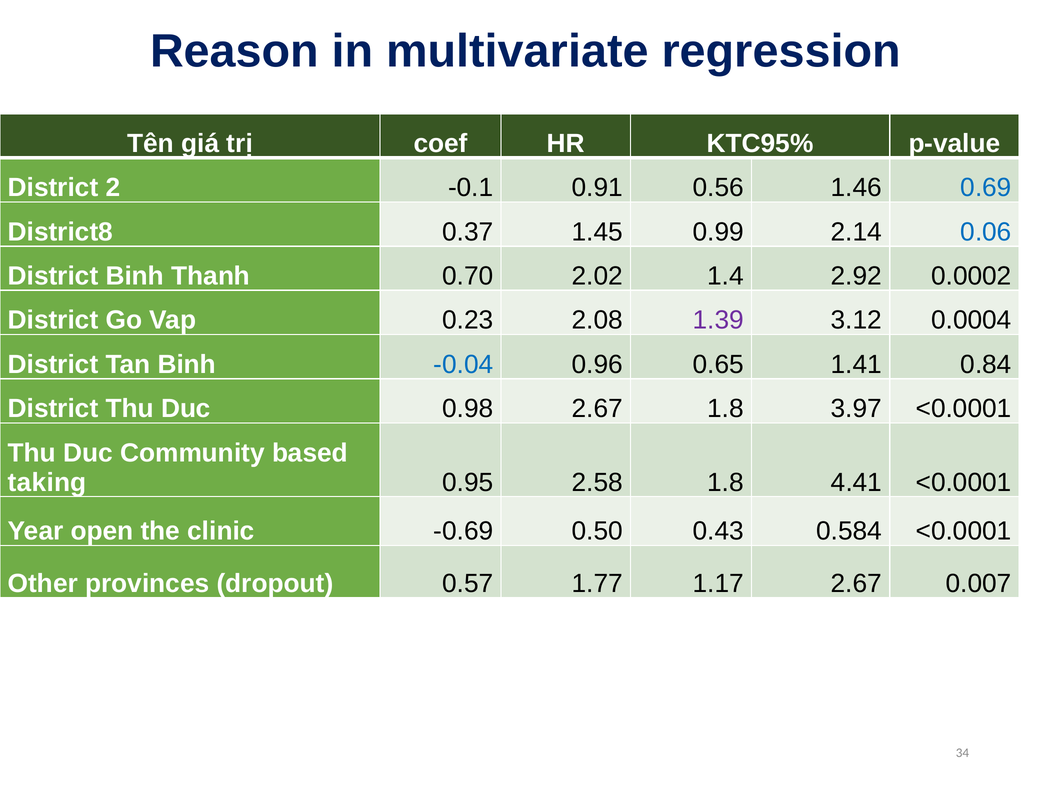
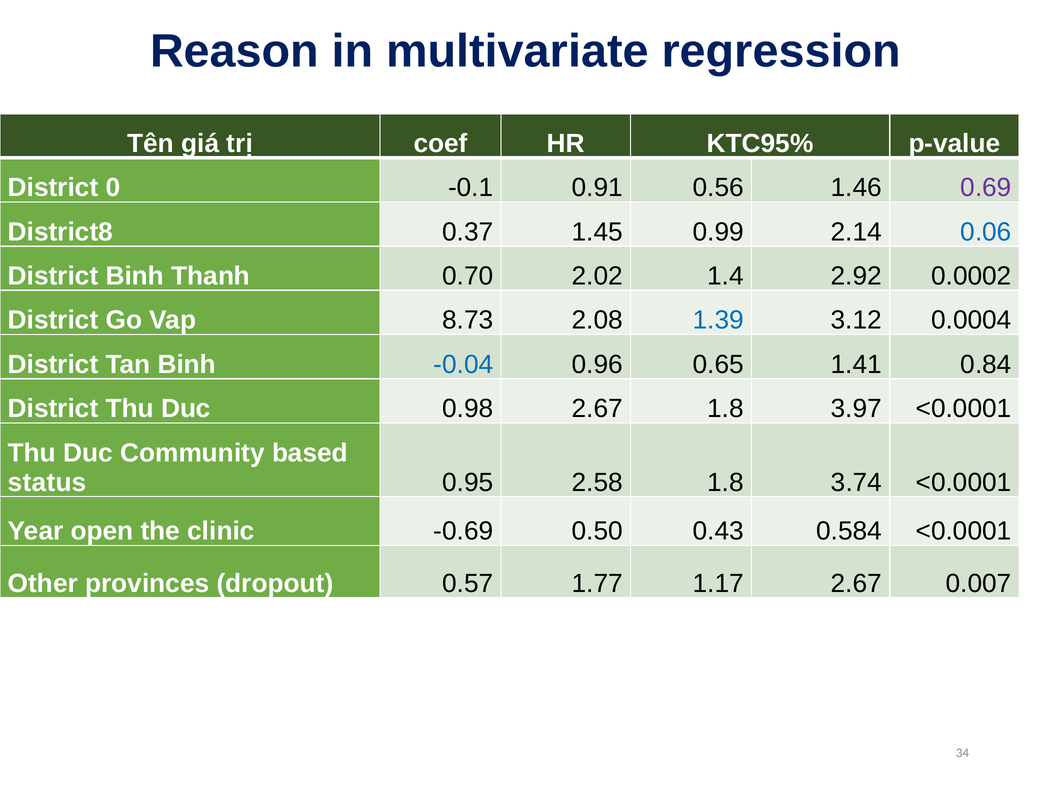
2: 2 -> 0 (113, 188)
0.69 colour: blue -> purple (986, 188)
0.23: 0.23 -> 8.73 (468, 320)
1.39 colour: purple -> blue (718, 320)
taking: taking -> status (47, 482)
4.41: 4.41 -> 3.74 (856, 482)
